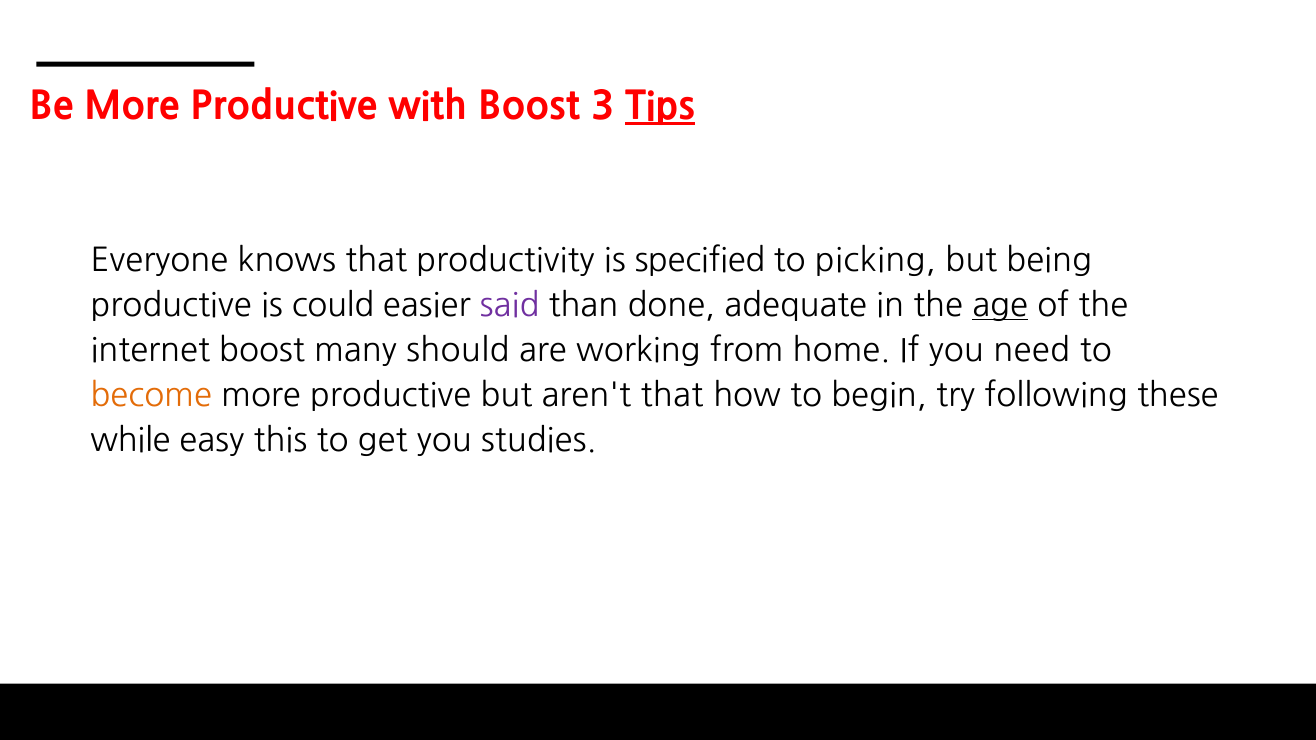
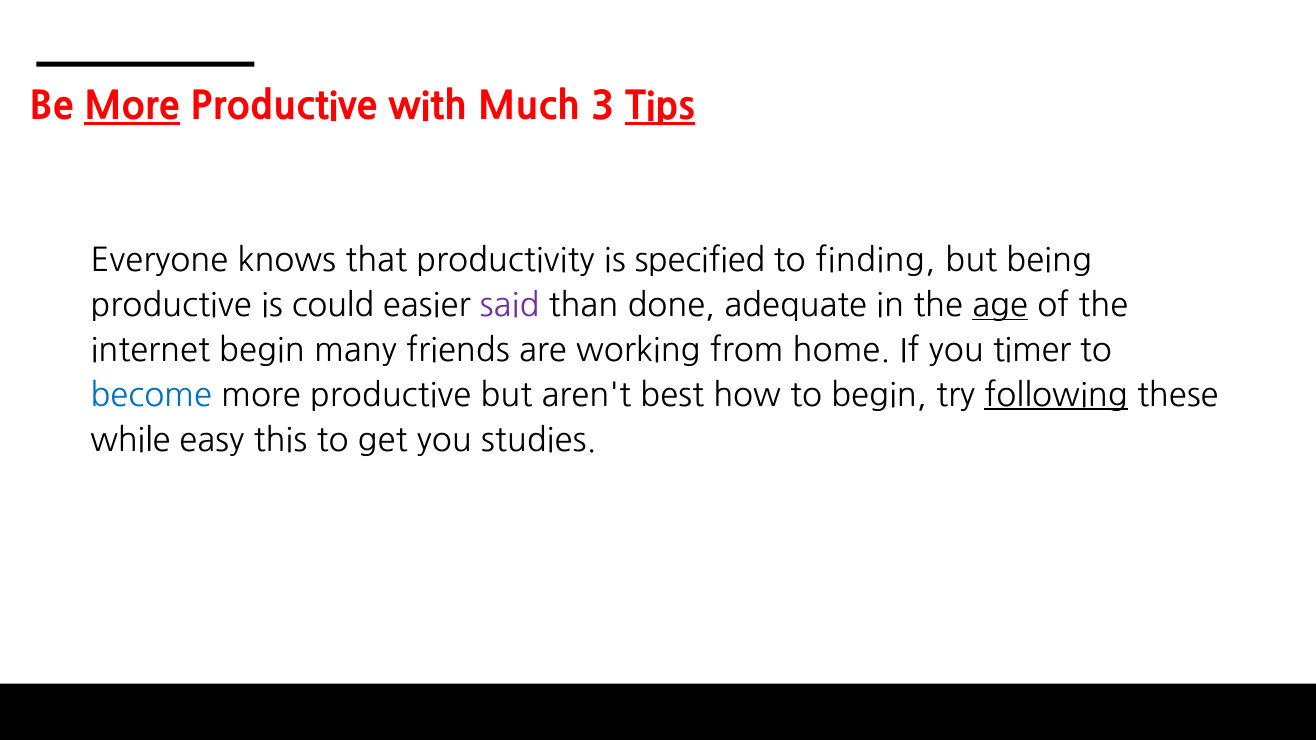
More underline: none -> present (132, 107)
with Boost: Boost -> Much (529, 107)
picking: picking -> finding (875, 260)
internet boost: boost -> begin (262, 350)
should: should -> friends (458, 350)
need: need -> timer (1032, 350)
become colour: orange -> blue (151, 395)
aren't that: that -> best (672, 395)
following underline: none -> present (1056, 395)
